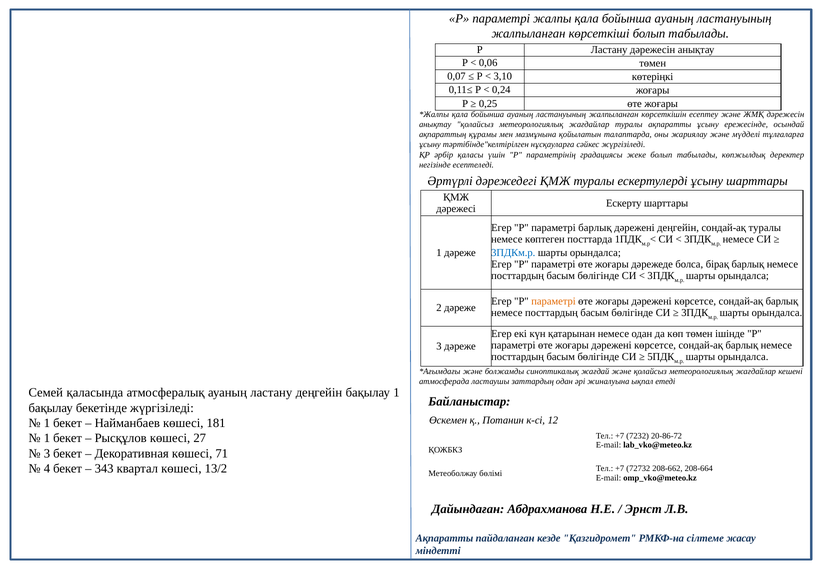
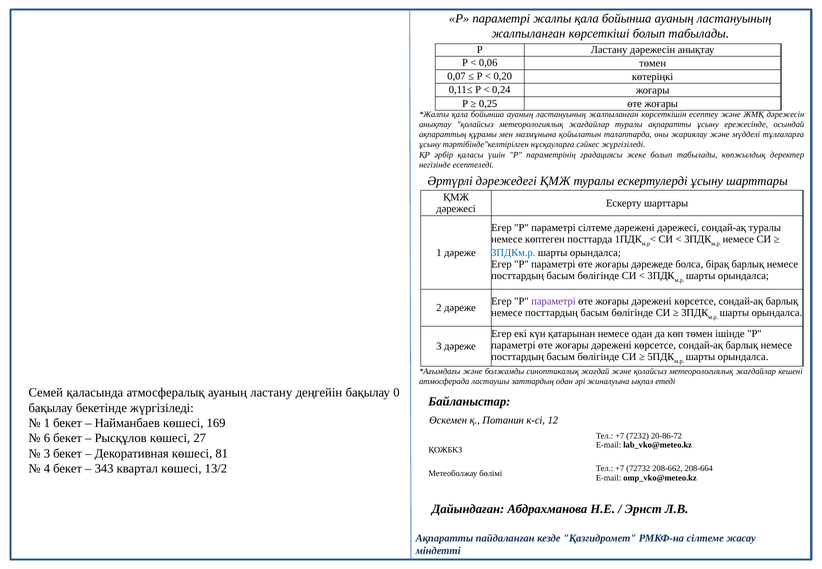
3,10: 3,10 -> 0,20 (503, 76)
параметрі барлық: барлық -> сілтеме (595, 228)
дәрежені деңгейін: деңгейін -> дәрежесі (678, 228)
параметрі colour: orange -> purple (553, 301)
бақылау 1: 1 -> 0 (397, 393)
181: 181 -> 169 (216, 423)
1: 1 -> 6 (47, 438)
71: 71 -> 81 (222, 454)
